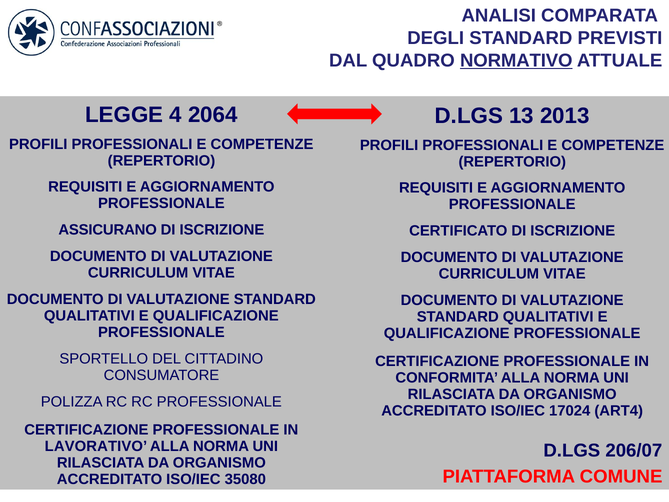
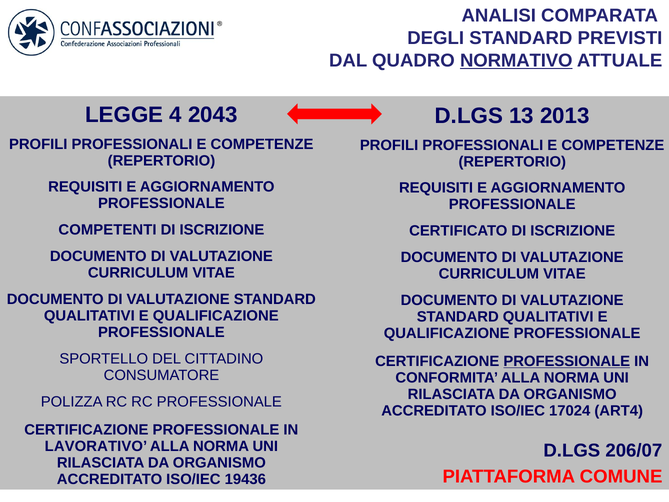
2064: 2064 -> 2043 (213, 115)
ASSICURANO: ASSICURANO -> COMPETENTI (107, 230)
PROFESSIONALE underline: none -> present (567, 361)
35080: 35080 -> 19436 (245, 479)
